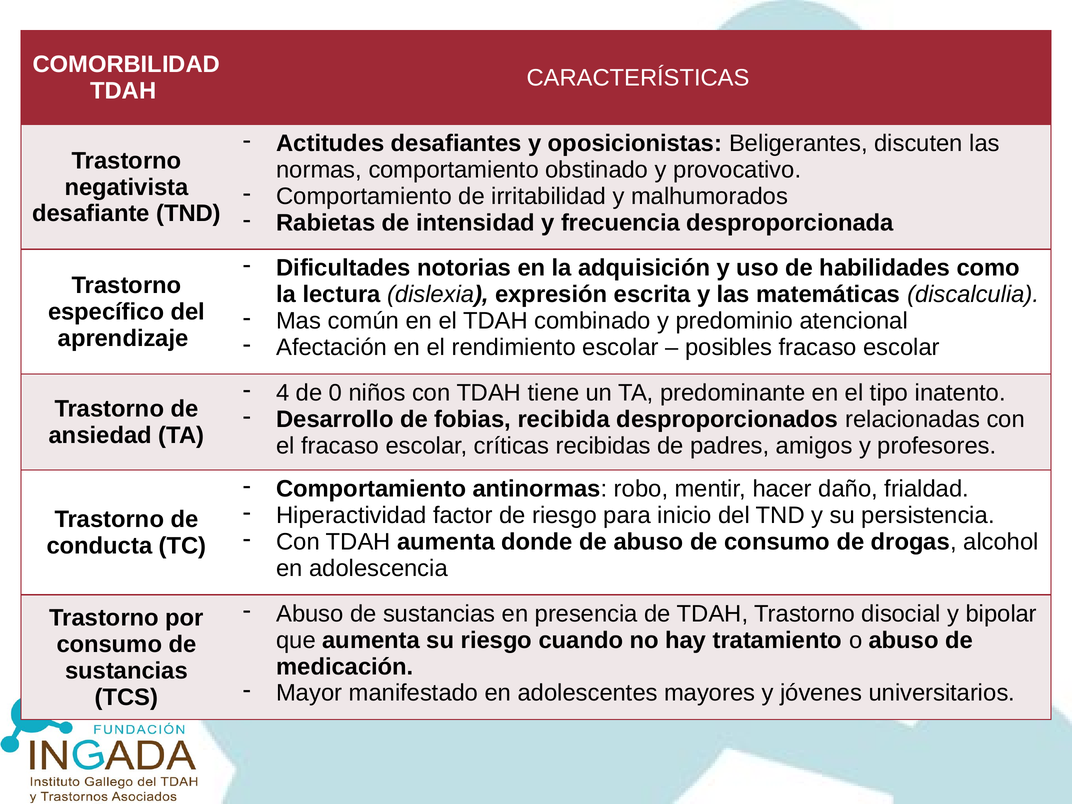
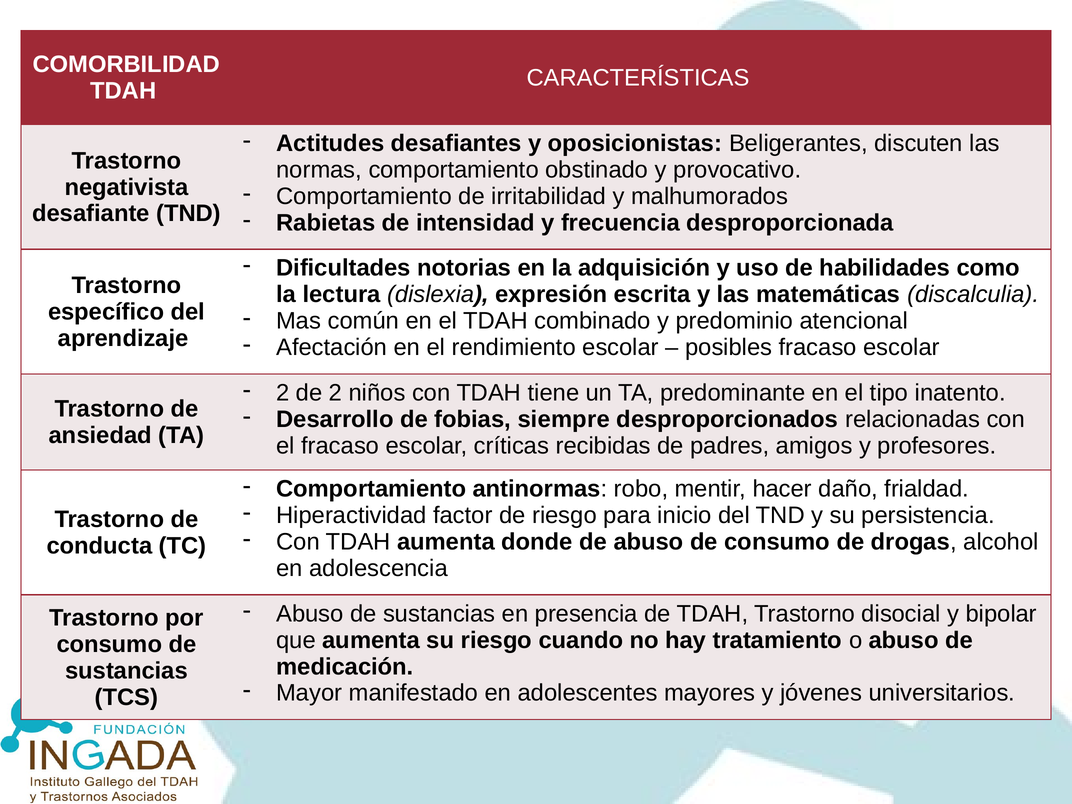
4: 4 -> 2 (283, 393)
de 0: 0 -> 2 (336, 393)
recibida: recibida -> siempre (564, 419)
